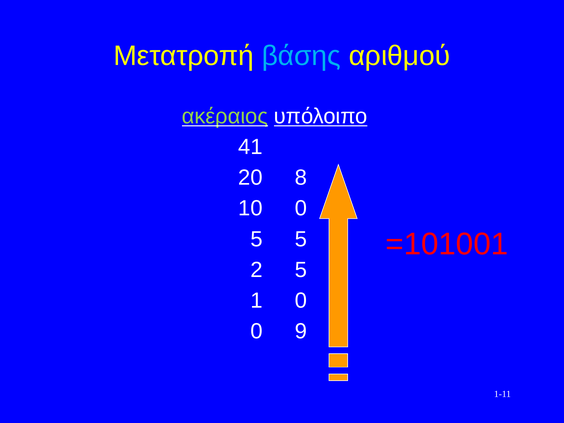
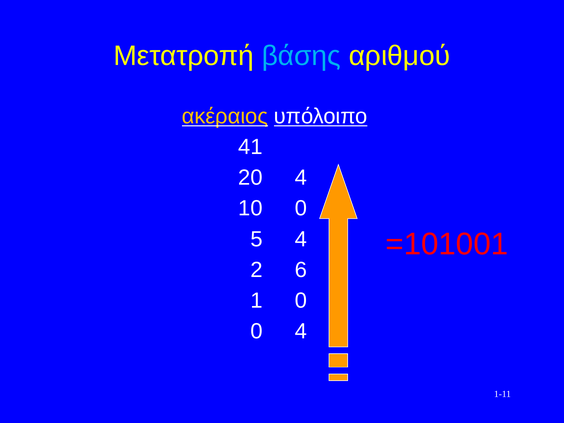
ακέραιος colour: light green -> yellow (225, 116)
20 8: 8 -> 4 (301, 178)
5 5: 5 -> 4 (301, 239)
2 5: 5 -> 6 (301, 270)
0 9: 9 -> 4 (301, 331)
